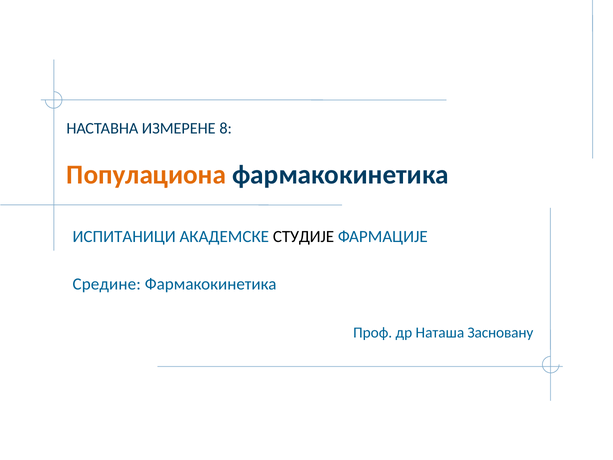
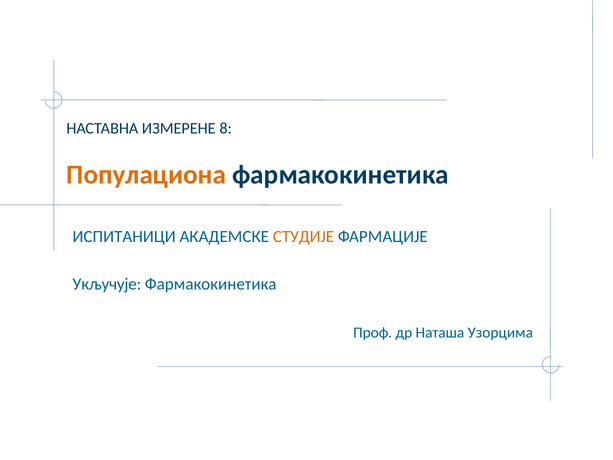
СТУДИЈЕ colour: black -> orange (304, 236)
Средине: Средине -> Укључује (107, 284)
Засновану: Засновану -> Узорцима (500, 332)
